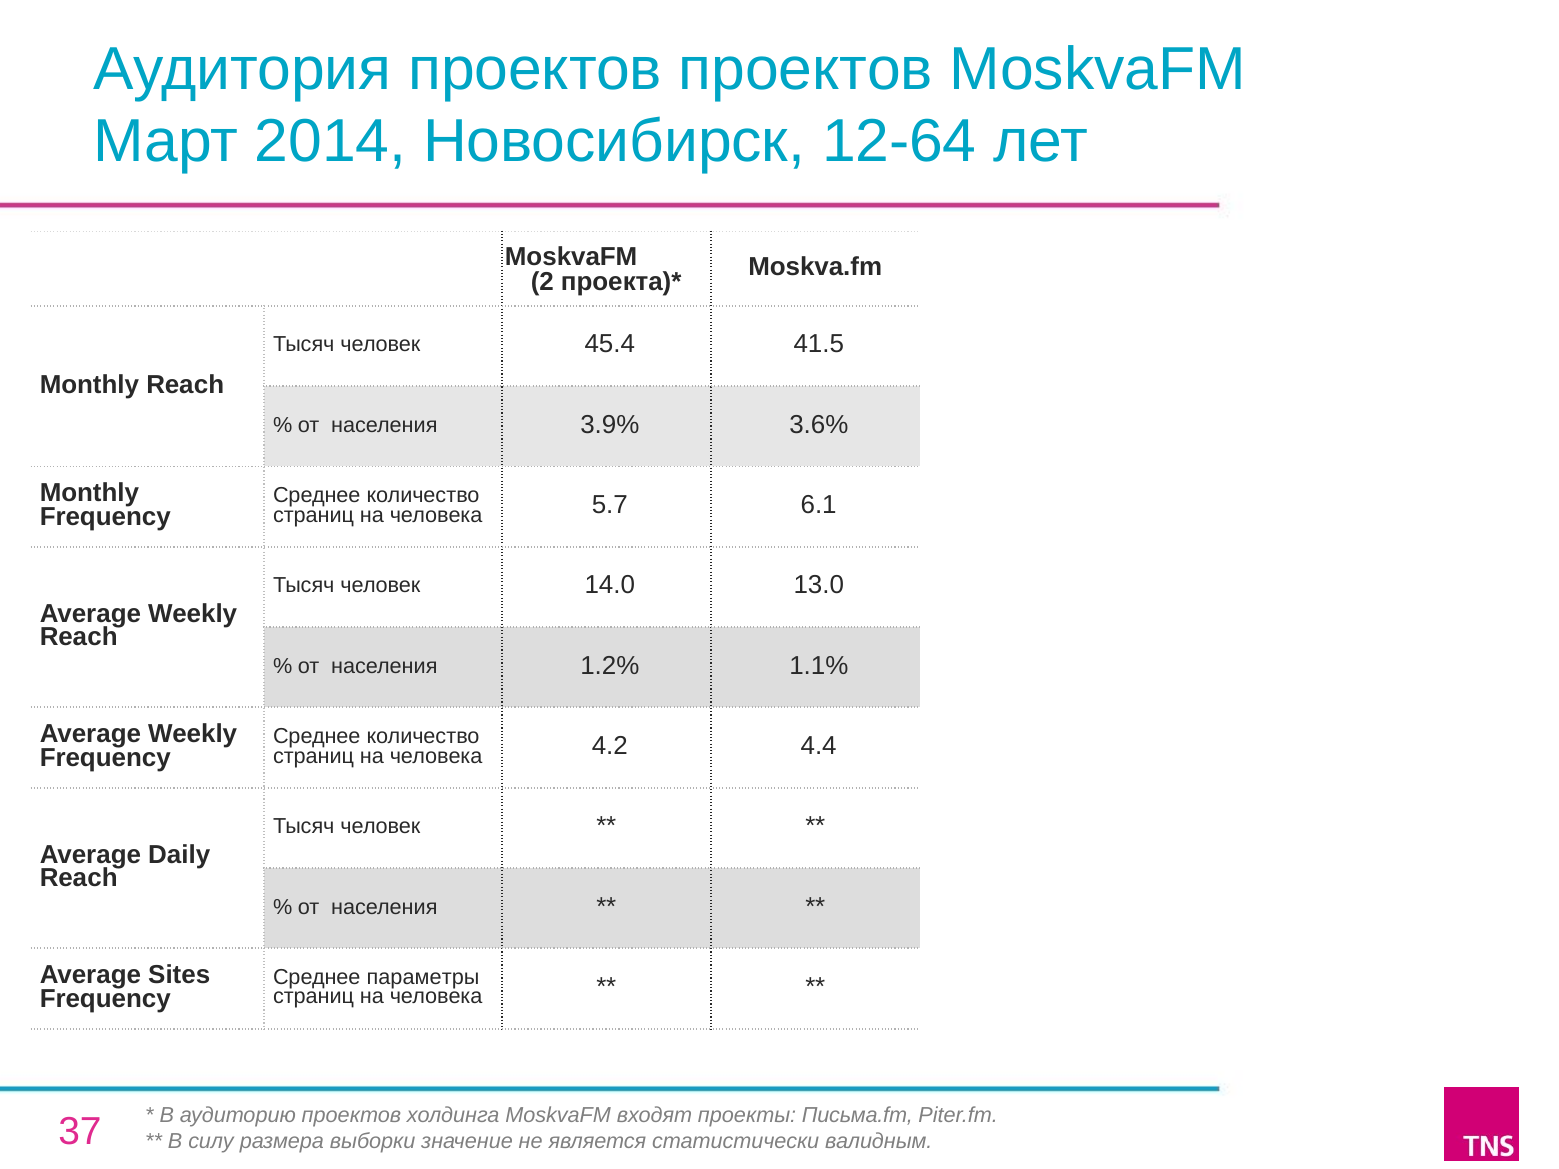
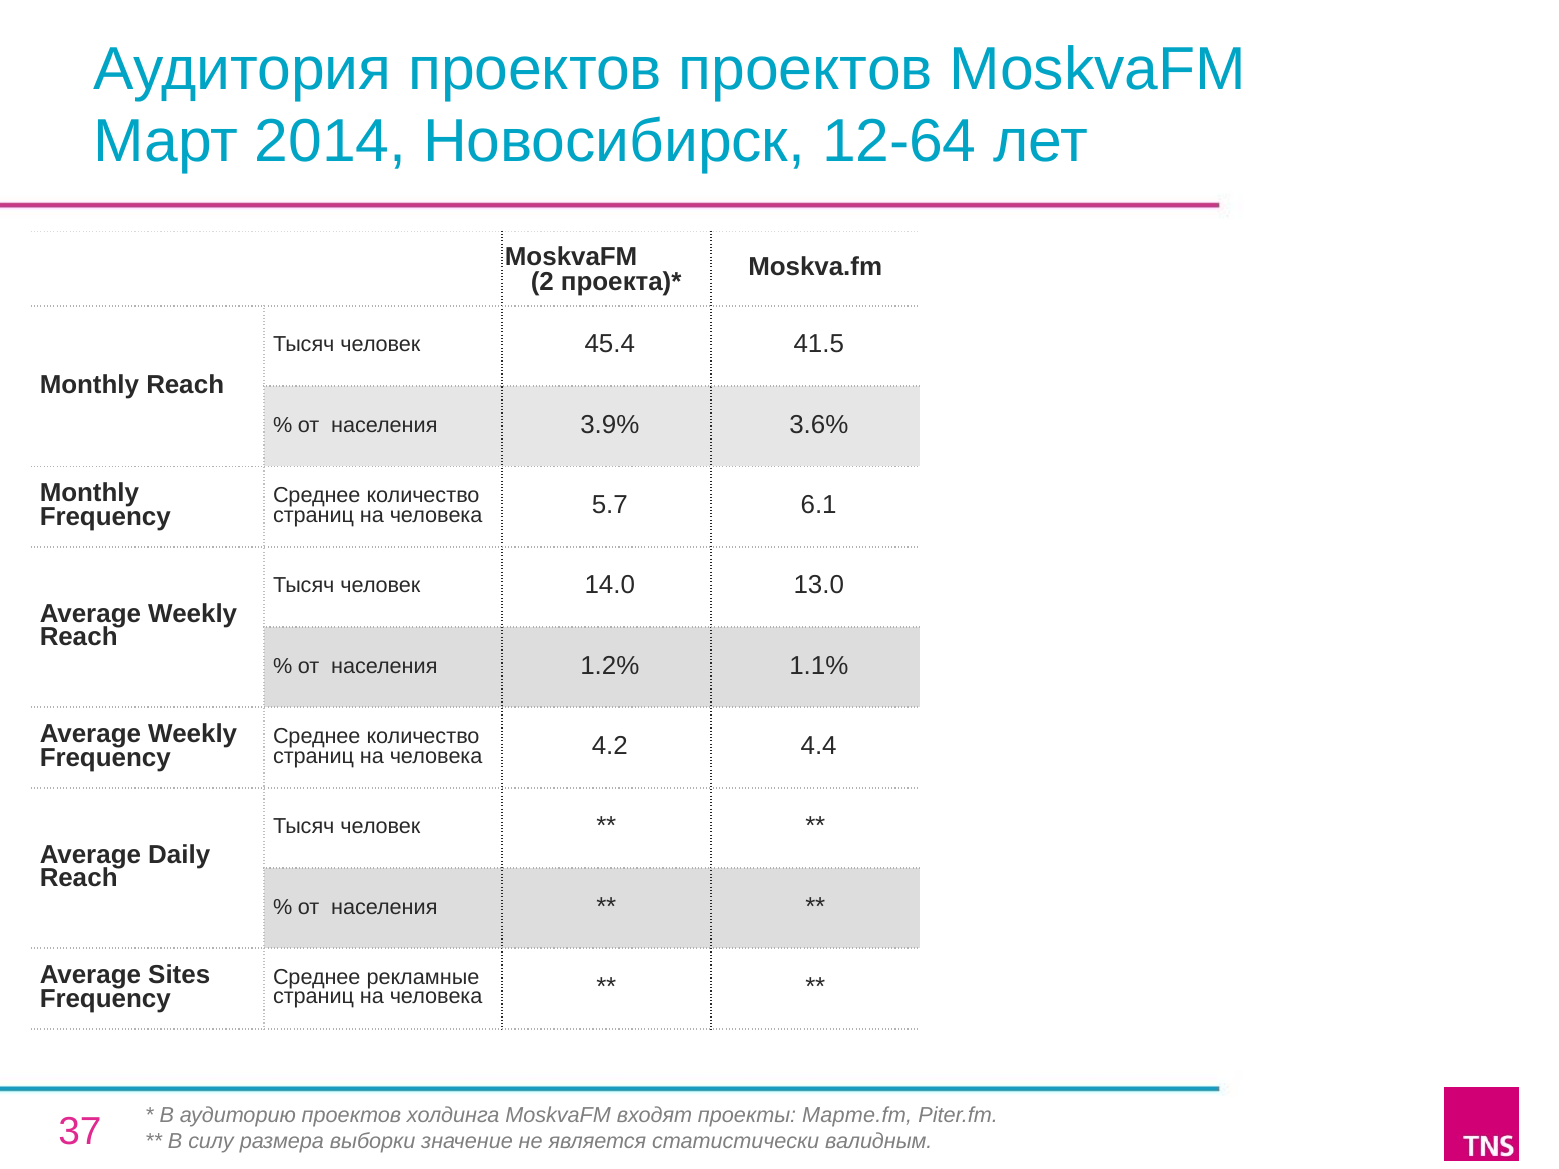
параметры: параметры -> рекламные (423, 978)
Письма.fm: Письма.fm -> Марте.fm (857, 1116)
